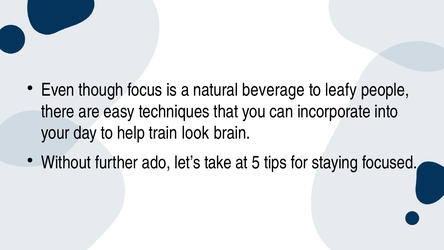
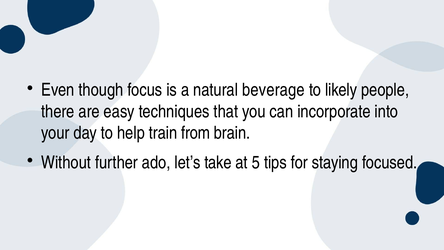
leafy: leafy -> likely (341, 90)
look: look -> from (196, 133)
